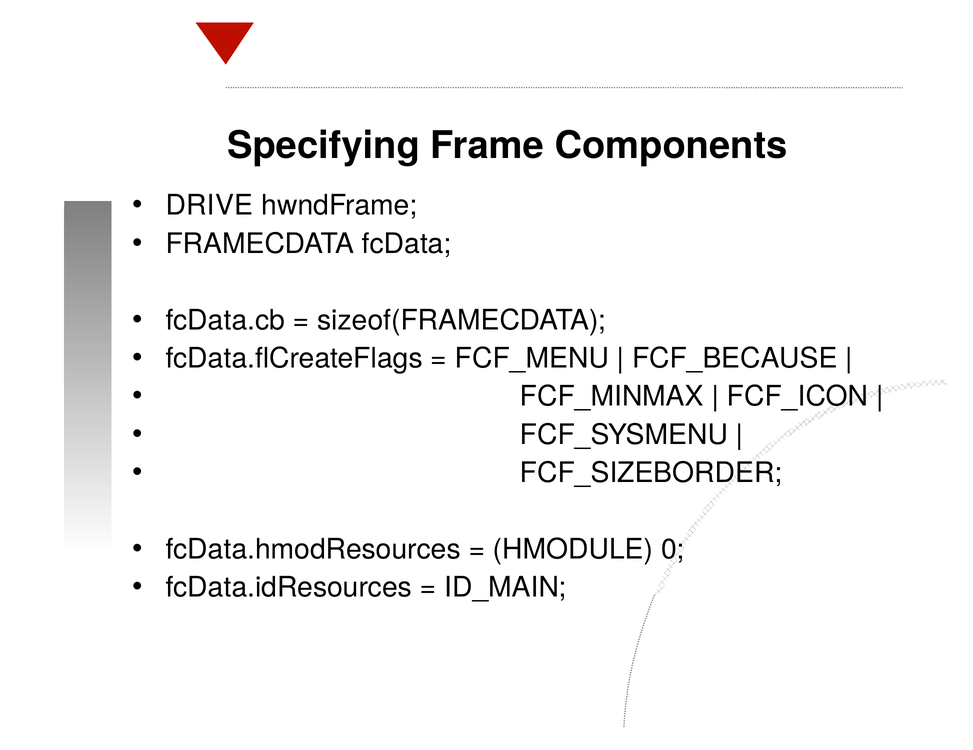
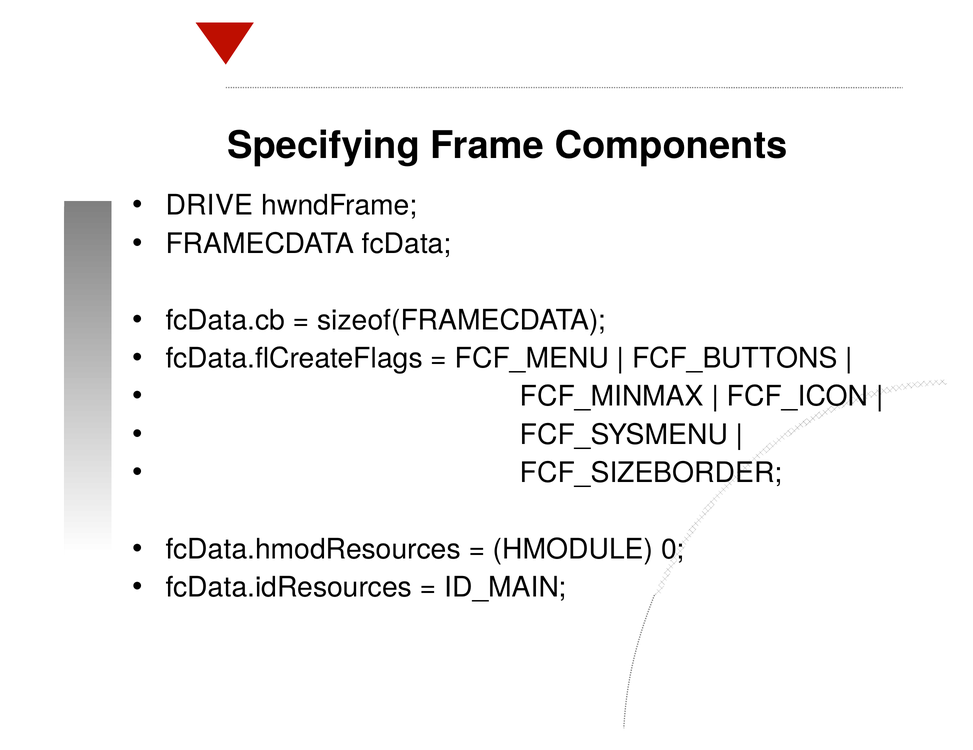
FCF_BECAUSE: FCF_BECAUSE -> FCF_BUTTONS (735, 358)
